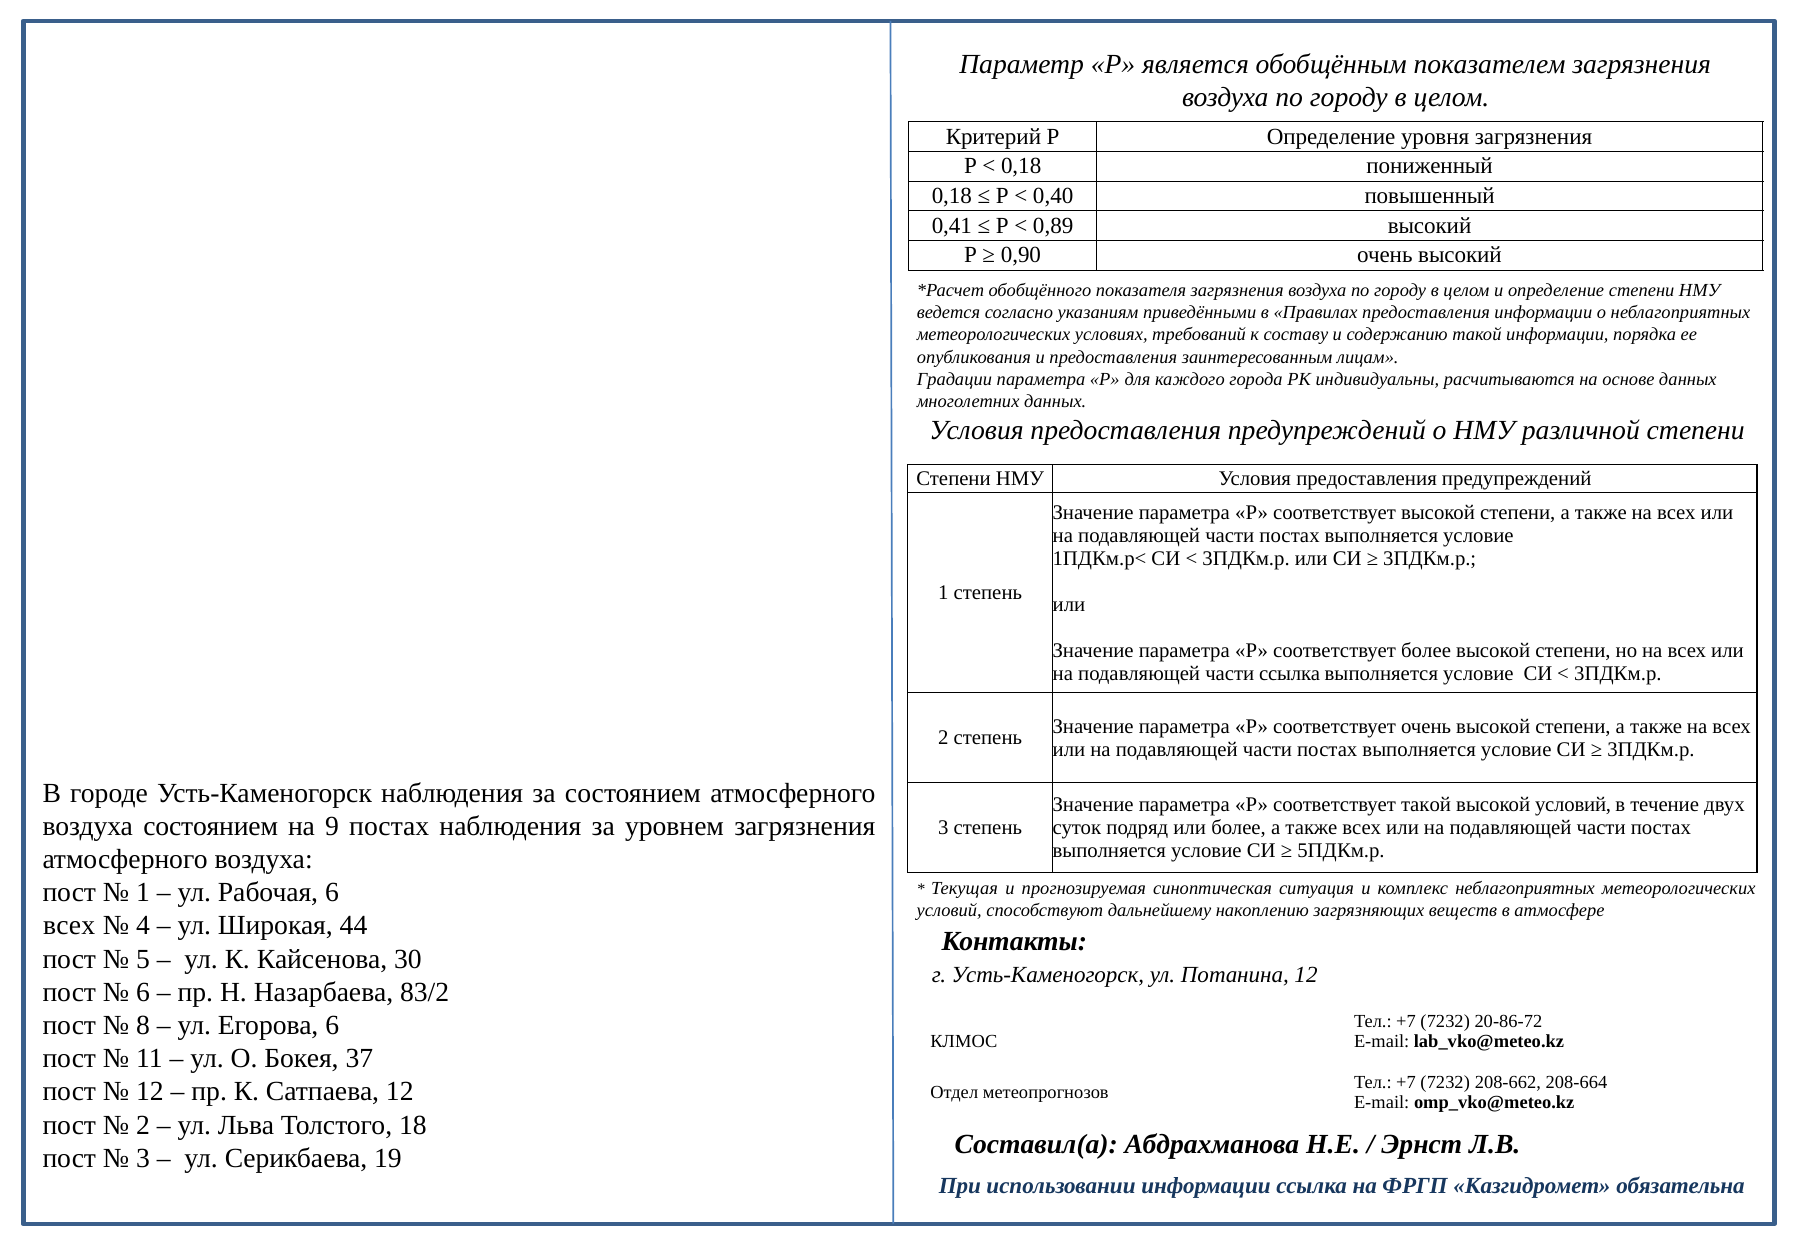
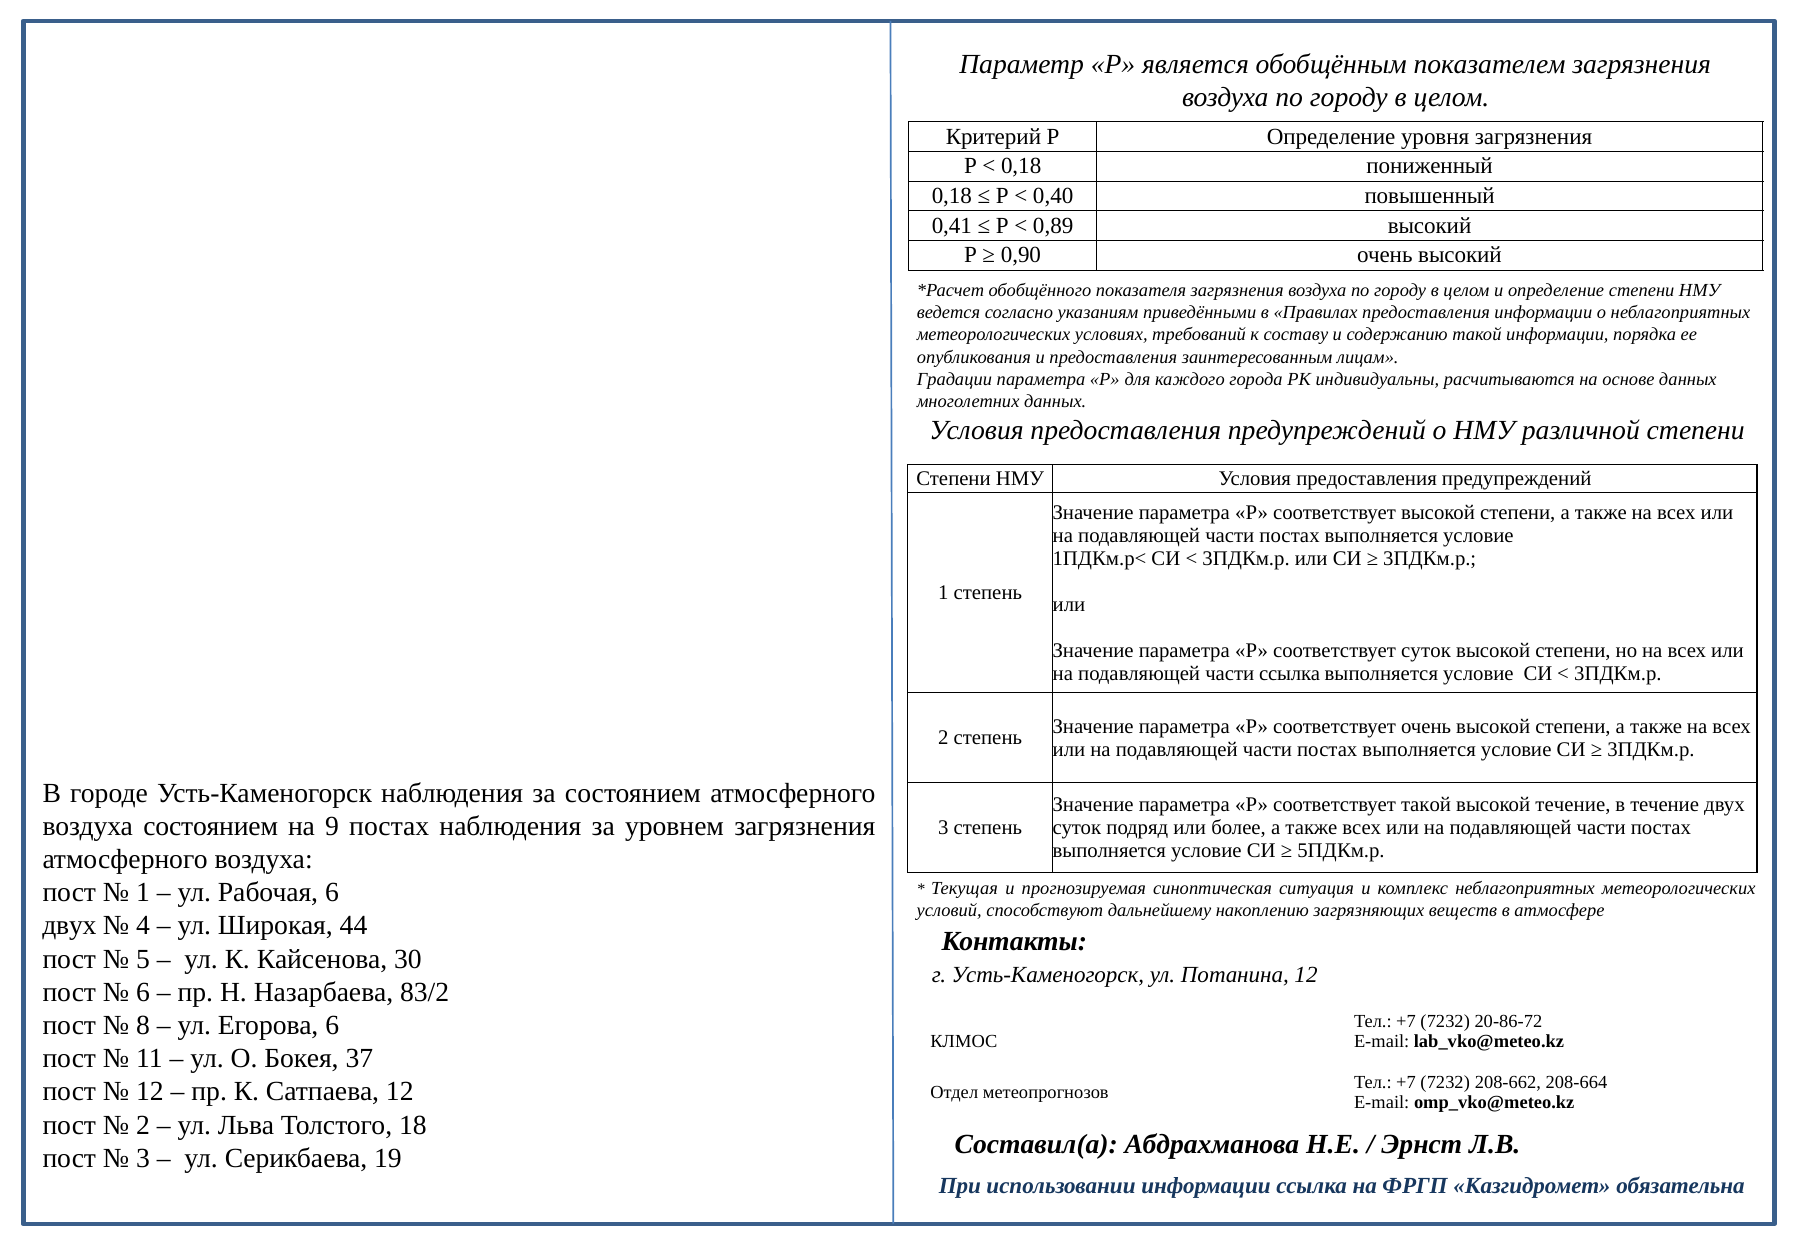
соответствует более: более -> суток (1426, 650)
высокой условий: условий -> течение (1573, 804)
всех: всех -> двух (69, 926)
